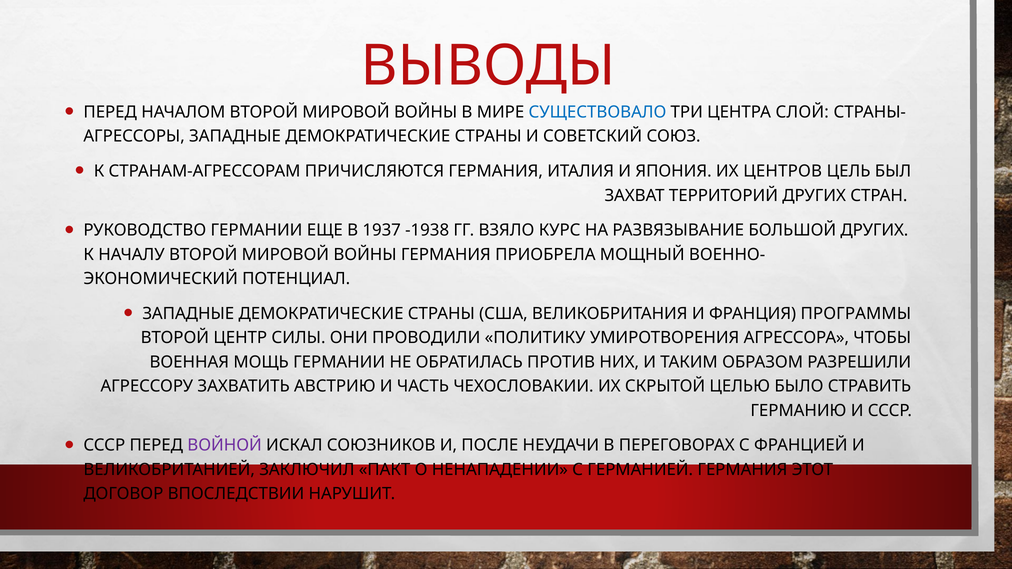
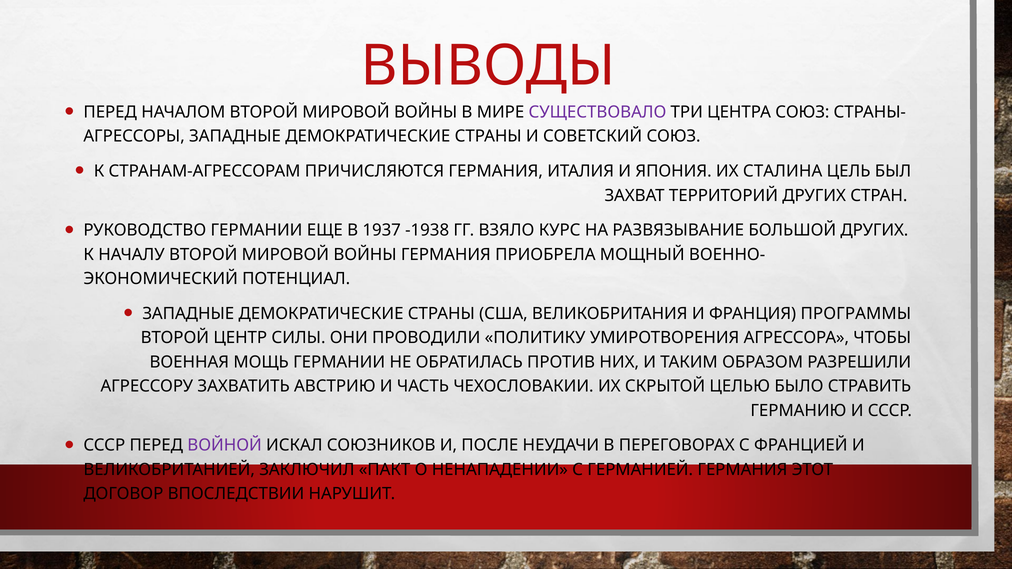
СУЩЕСТВОВАЛО colour: blue -> purple (598, 112)
ЦЕНТРА СЛОЙ: СЛОЙ -> СОЮЗ (802, 112)
ЦЕНТРОВ: ЦЕНТРОВ -> СТАЛИНА (783, 171)
